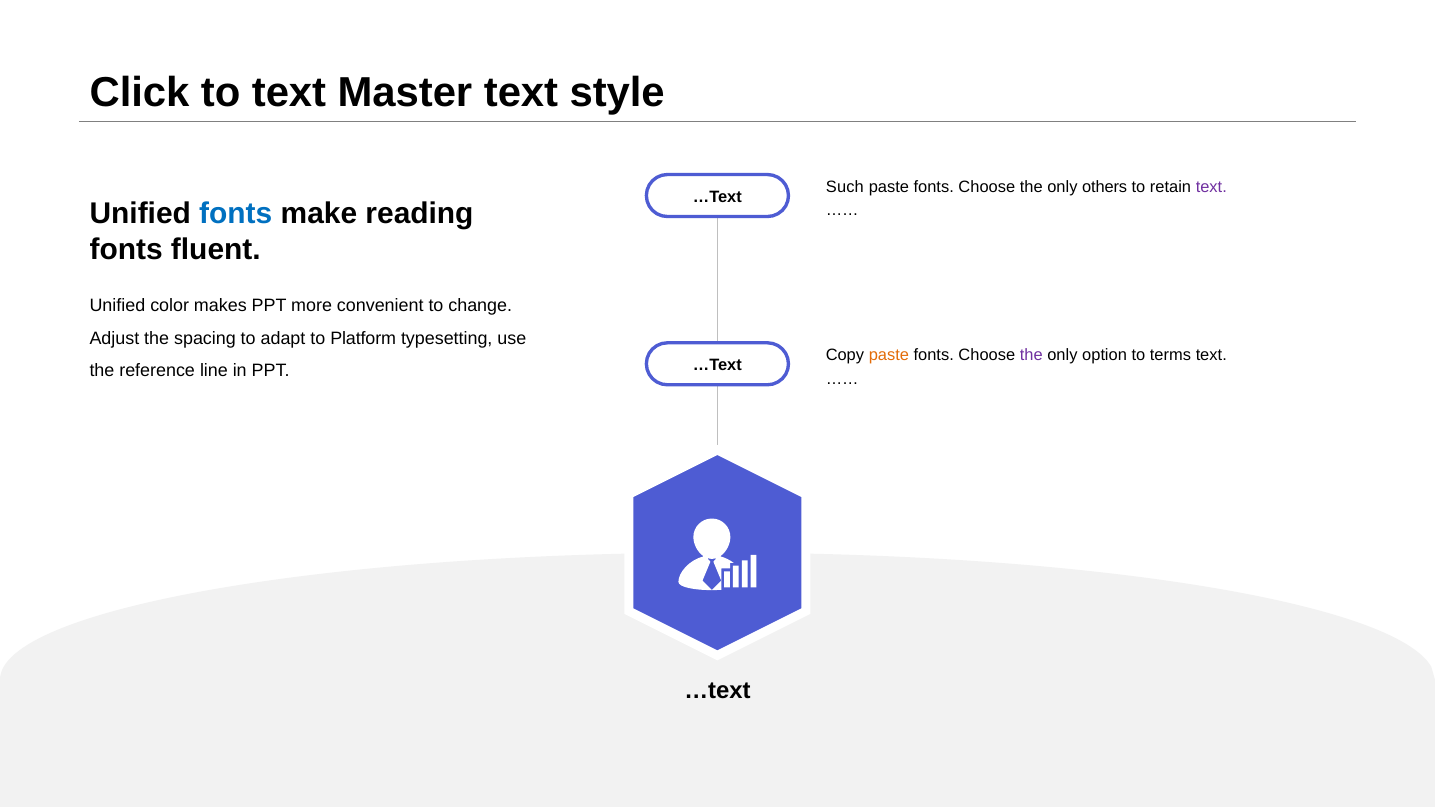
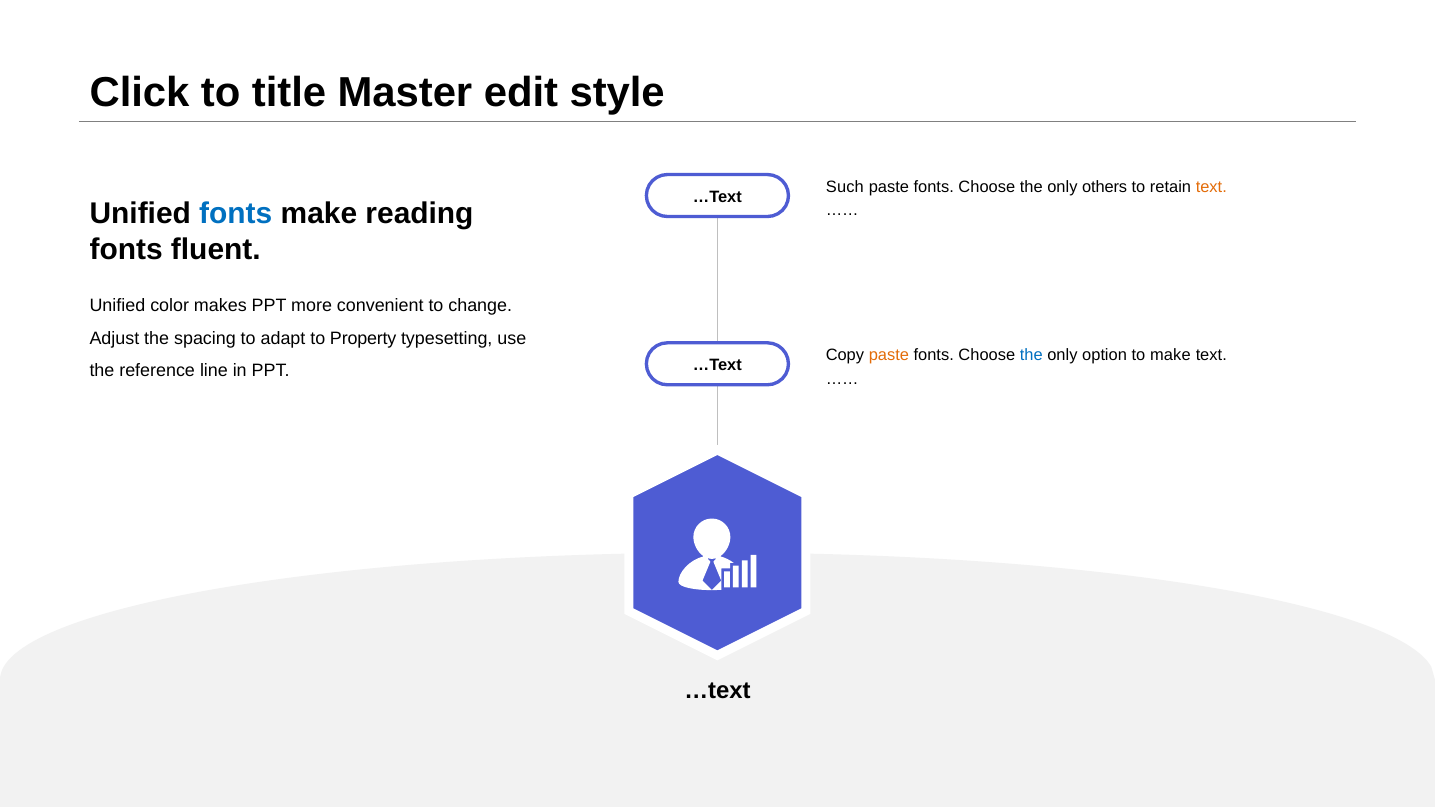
to text: text -> title (289, 93)
Master text: text -> edit (521, 93)
text colour: purple -> orange (1211, 187)
Platform: Platform -> Property (363, 338)
the colour: purple -> blue (1031, 355)
to terms: terms -> make (1170, 355)
